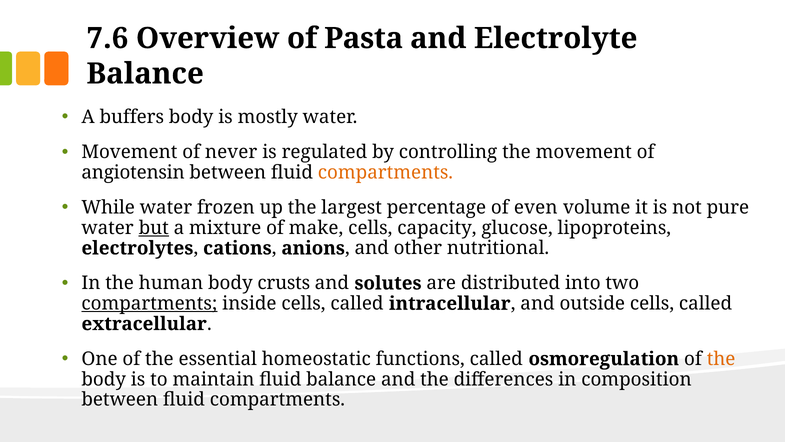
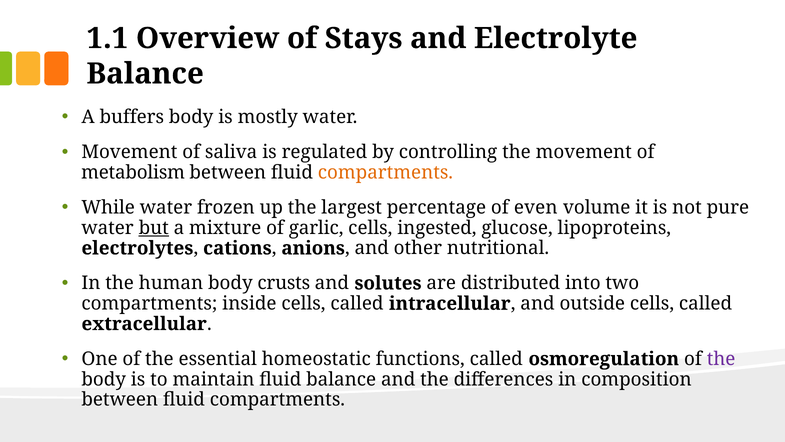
7.6: 7.6 -> 1.1 (107, 38)
Pasta: Pasta -> Stays (364, 38)
never: never -> saliva (231, 152)
angiotensin: angiotensin -> metabolism (133, 172)
make: make -> garlic (316, 228)
capacity: capacity -> ingested (437, 228)
compartments underline: present -> none (149, 303)
the colour: orange -> purple (721, 359)
